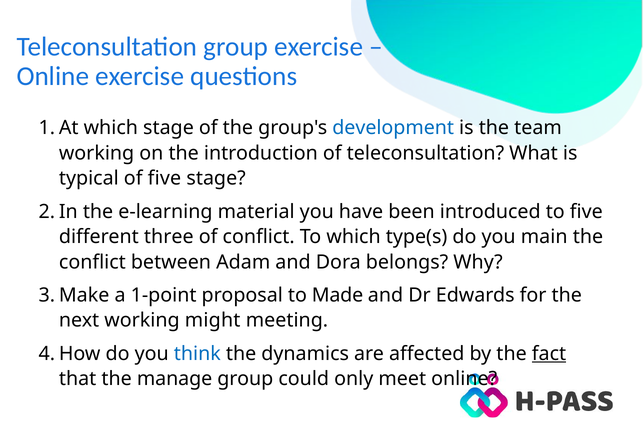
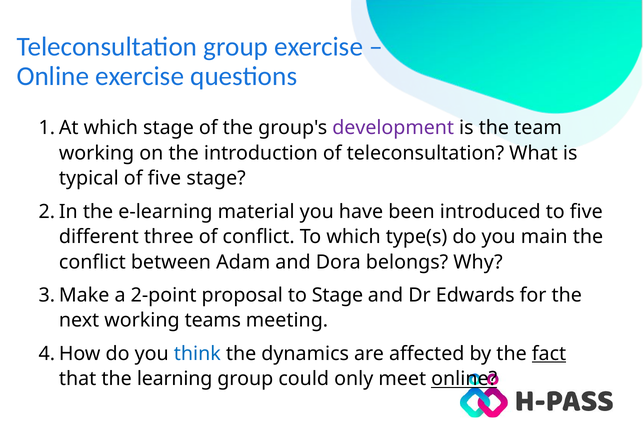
development colour: blue -> purple (393, 128)
1-point: 1-point -> 2-point (164, 295)
to Made: Made -> Stage (337, 295)
might: might -> teams (213, 320)
manage: manage -> learning (175, 379)
online underline: none -> present (464, 379)
